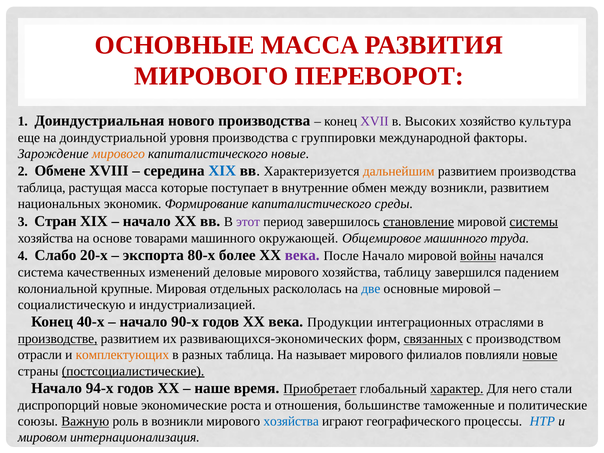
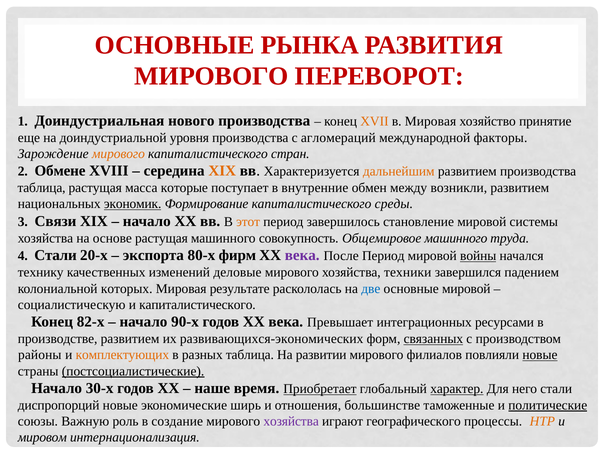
ОСНОВНЫЕ МАССА: МАССА -> РЫНКА (310, 45)
XVII colour: purple -> orange (374, 121)
в Высоких: Высоких -> Мировая (431, 121)
культура: культура -> принятие (545, 121)
группировки: группировки -> агломераций (338, 138)
капиталистического новые: новые -> стран (290, 154)
XIX colour: blue -> orange (222, 171)
экономик underline: none -> present (133, 204)
Стран: Стран -> Связи (55, 221)
этот colour: purple -> orange (248, 222)
становление underline: present -> none (419, 222)
системы underline: present -> none (534, 222)
основе товарами: товарами -> растущая (161, 238)
окружающей: окружающей -> совокупность (299, 238)
4 Слабо: Слабо -> Стали (56, 255)
более: более -> фирм (237, 255)
После Начало: Начало -> Период (383, 256)
система: система -> технику (41, 272)
таблицу: таблицу -> техники (408, 272)
крупные: крупные -> которых (127, 289)
отдельных: отдельных -> результате (240, 289)
и индустриализацией: индустриализацией -> капиталистического (197, 305)
40-х: 40-х -> 82-х (91, 322)
Продукции: Продукции -> Превышает (340, 322)
отраслями: отраслями -> ресурсами (505, 322)
производстве underline: present -> none (58, 339)
отрасли: отрасли -> районы (40, 355)
называет: называет -> развитии (321, 355)
94-х: 94-х -> 30-х (100, 388)
роста: роста -> ширь (246, 405)
политические underline: none -> present (548, 405)
Важную underline: present -> none (85, 421)
в возникли: возникли -> создание (177, 421)
хозяйства colour: blue -> purple (291, 421)
НТР colour: blue -> orange (542, 421)
